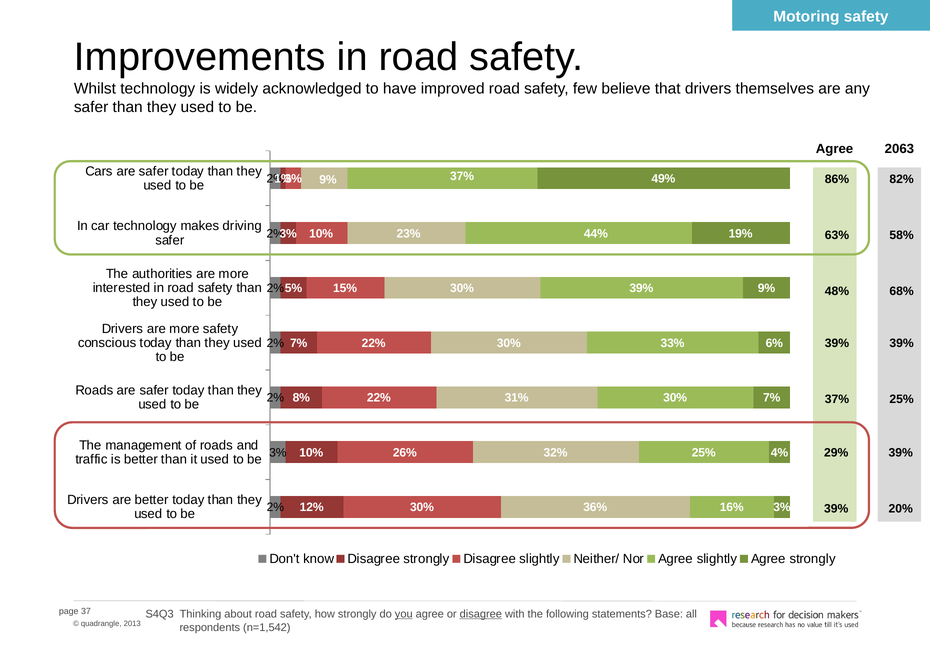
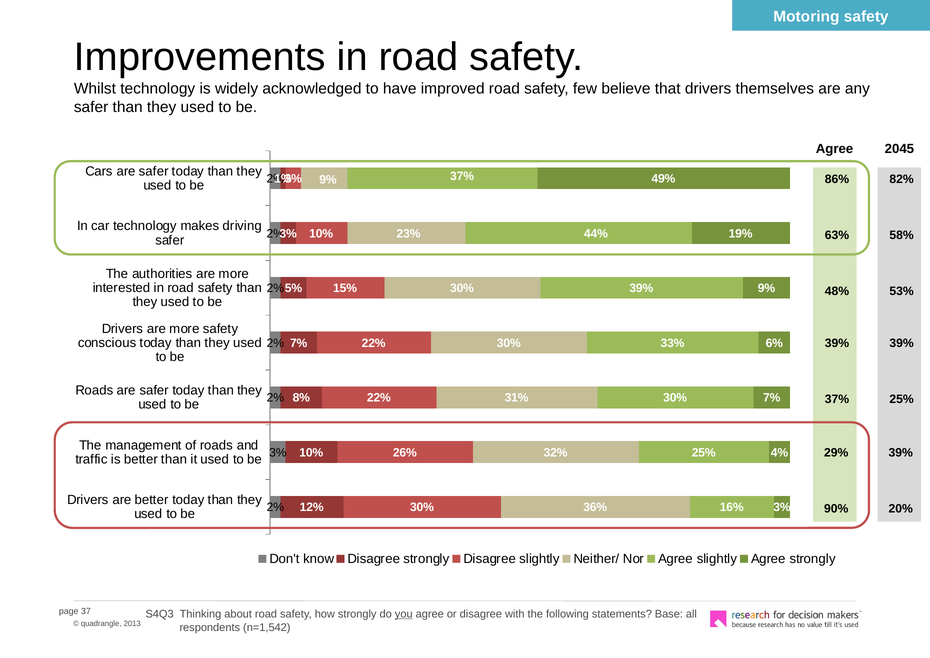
2063: 2063 -> 2045 (899, 149)
68%: 68% -> 53% (902, 291)
39%: 39% -> 90% (836, 509)
disagree underline: present -> none (481, 614)
